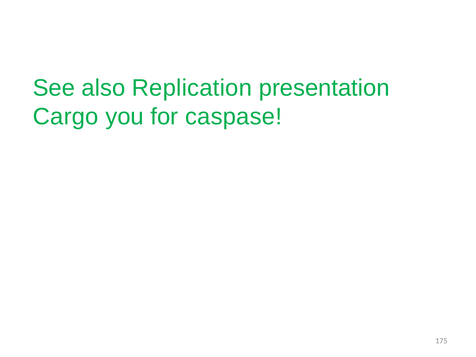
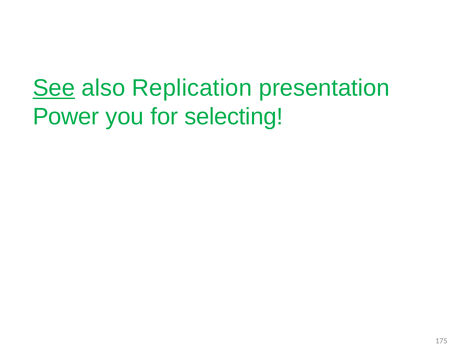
See underline: none -> present (54, 88)
Cargo: Cargo -> Power (66, 117)
caspase: caspase -> selecting (234, 117)
